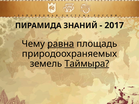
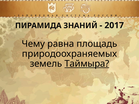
равна underline: present -> none (61, 44)
